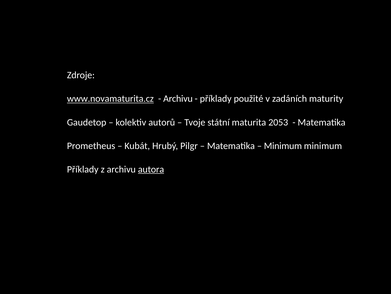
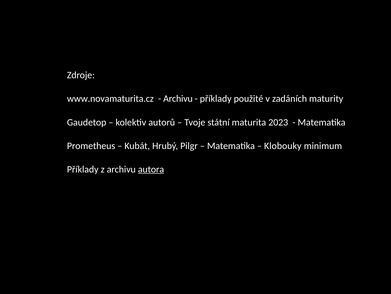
www.novamaturita.cz underline: present -> none (110, 99)
2053: 2053 -> 2023 (278, 122)
Minimum: Minimum -> Klobouky (283, 145)
